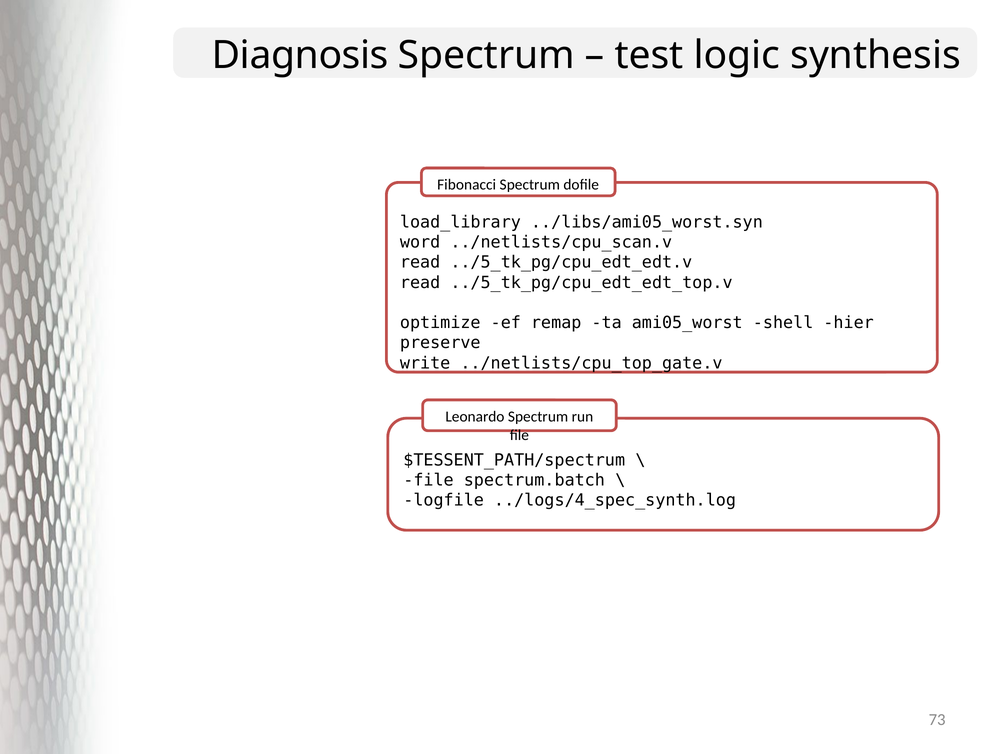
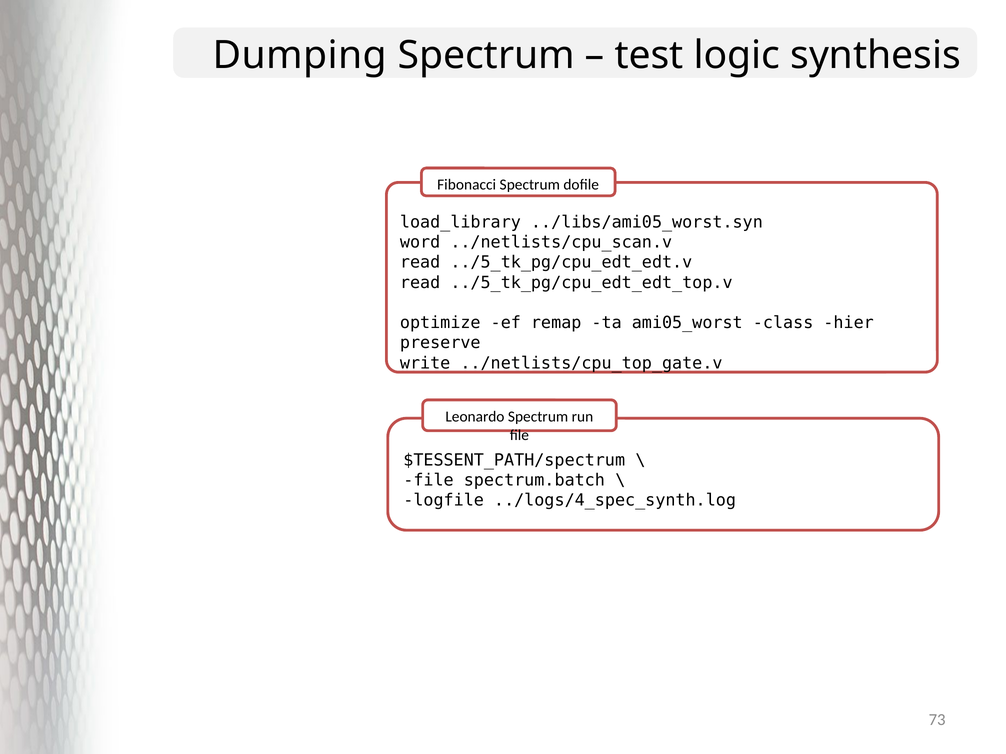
Diagnosis: Diagnosis -> Dumping (300, 55)
shell: shell -> class (783, 323)
